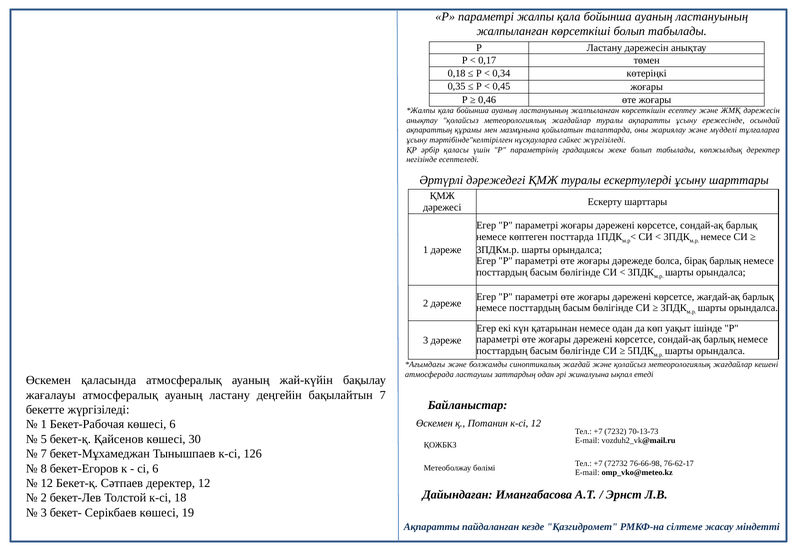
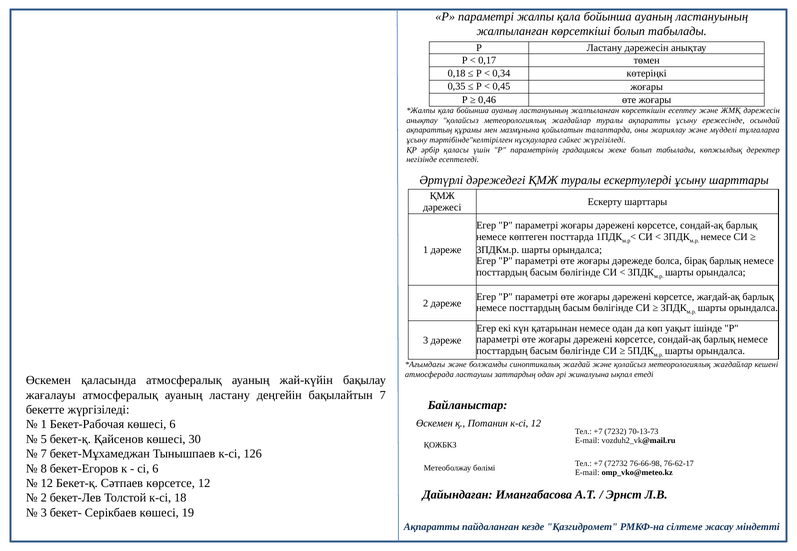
Сәтпаев деректер: деректер -> көрсетсе (171, 484)
